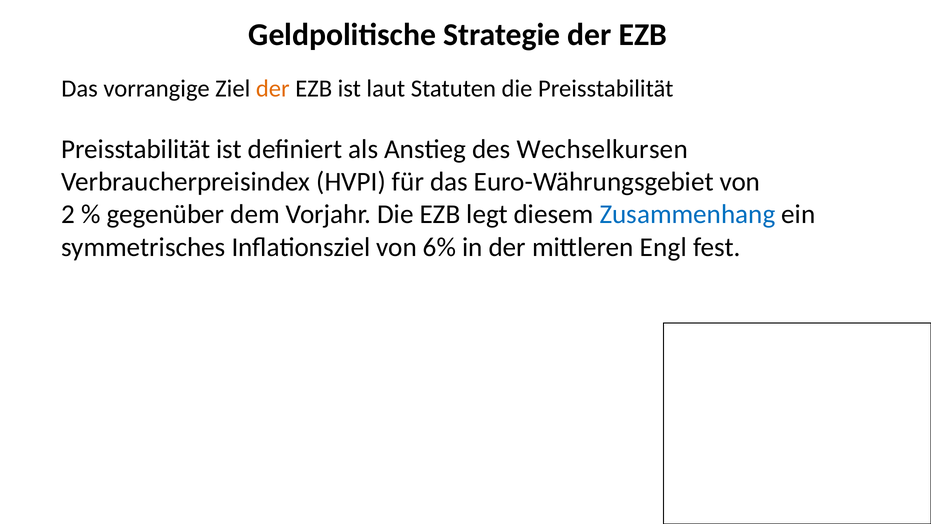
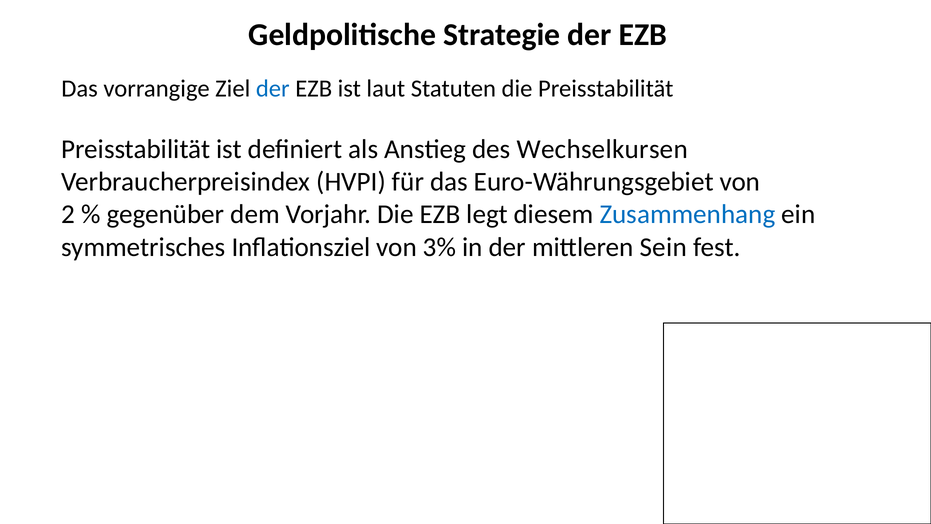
der colour: orange -> blue (273, 88)
6%: 6% -> 3% (440, 247)
Engl: Engl -> Sein (663, 247)
